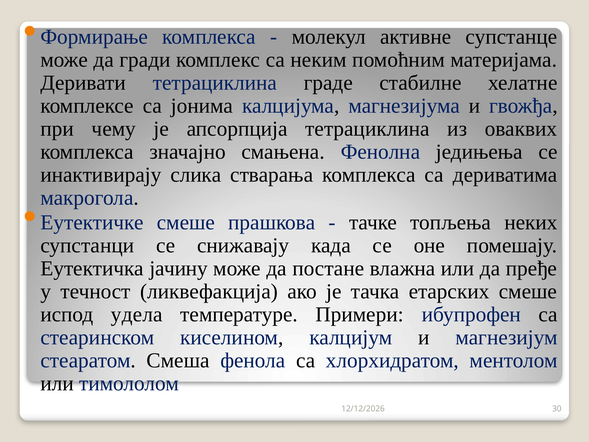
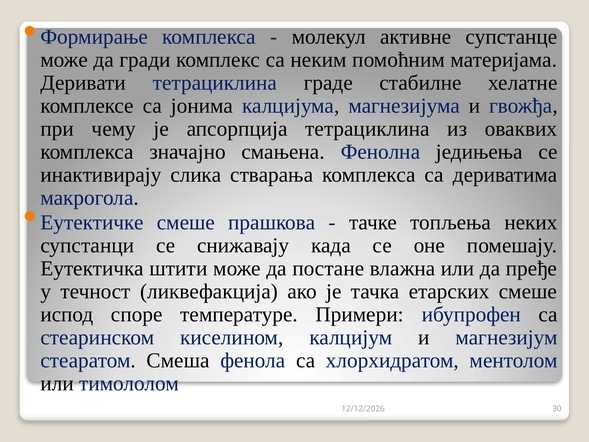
јачину: јачину -> штити (178, 268)
удела: удела -> споре (137, 314)
